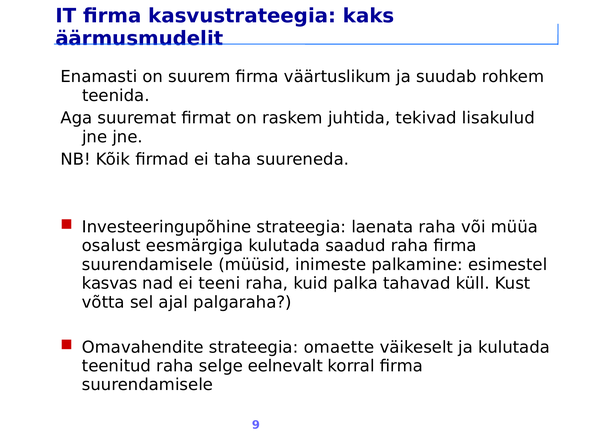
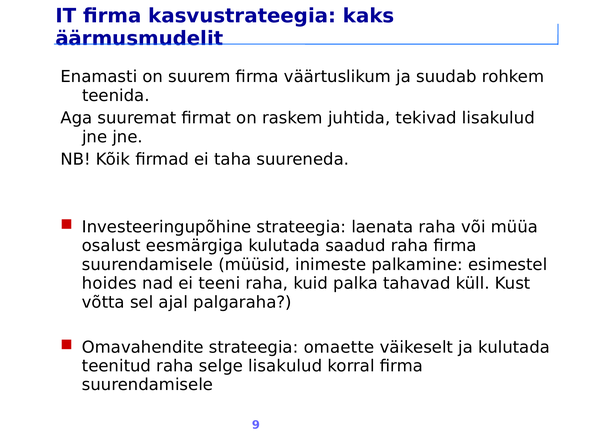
kasvas: kasvas -> hoides (109, 283)
selge eelnevalt: eelnevalt -> lisakulud (285, 366)
